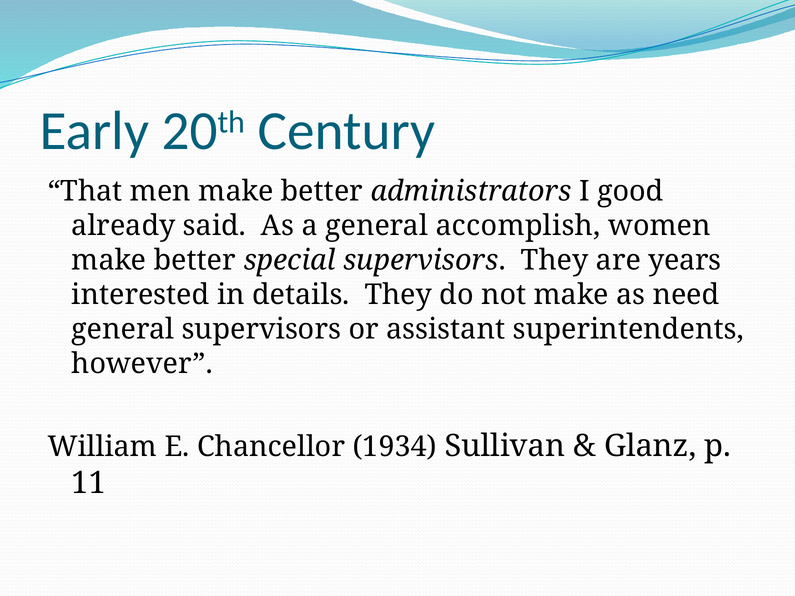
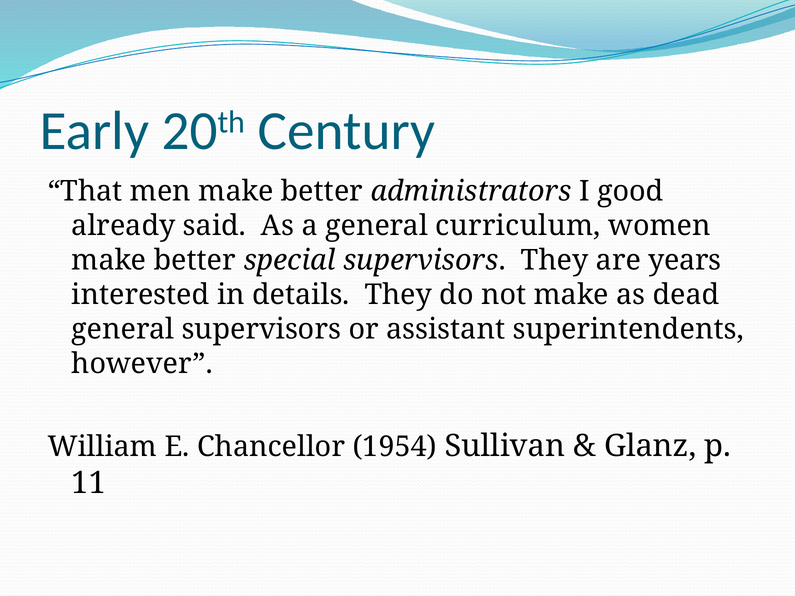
accomplish: accomplish -> curriculum (518, 226)
need: need -> dead (686, 295)
1934: 1934 -> 1954 (395, 447)
